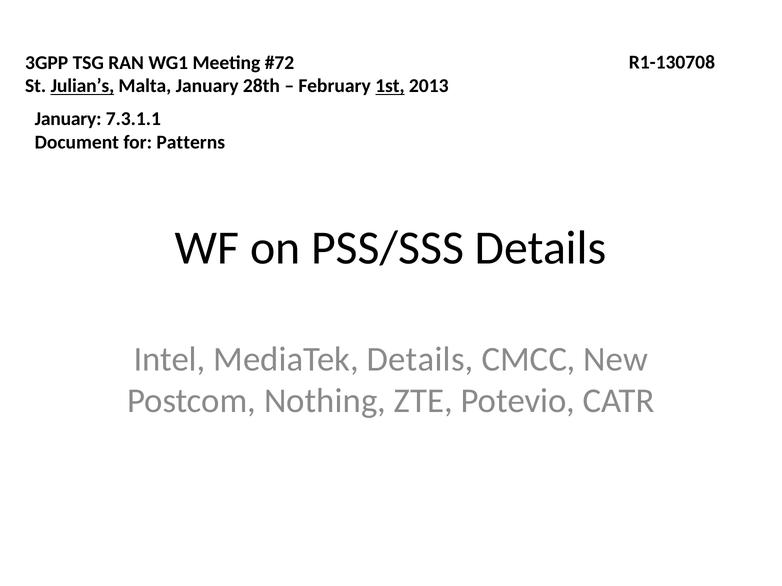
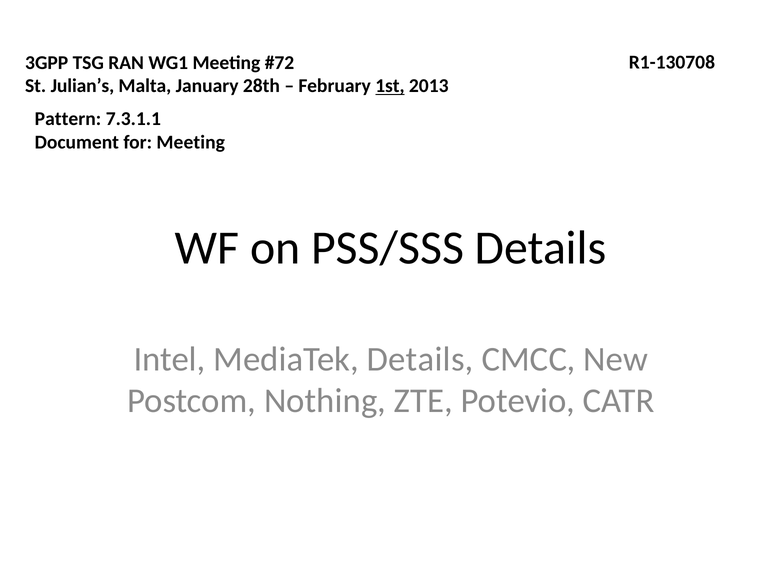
Julian’s underline: present -> none (82, 86)
January: January -> Pattern (68, 119)
for Patterns: Patterns -> Meeting (191, 142)
